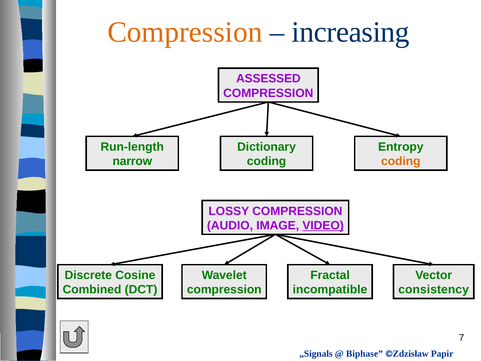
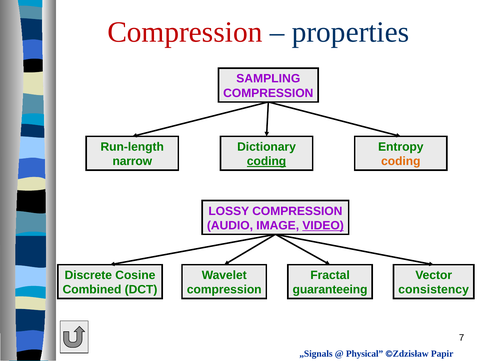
Compression colour: orange -> red (185, 32)
increasing: increasing -> properties (351, 32)
ASSESSED: ASSESSED -> SAMPLING (268, 79)
coding underline: none -> present (267, 161)
incompatible: incompatible -> guaranteeing (330, 289)
Biphase: Biphase -> Physical (365, 353)
